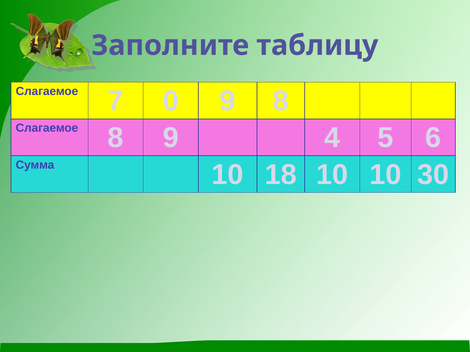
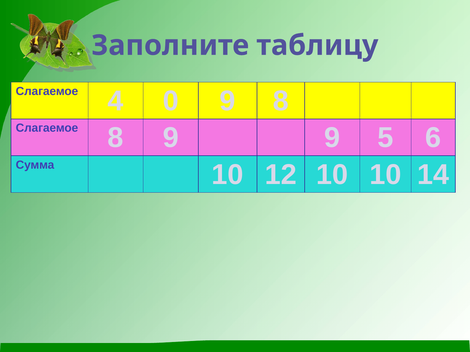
7: 7 -> 4 (116, 101)
9 4: 4 -> 9 (332, 138)
18: 18 -> 12 (281, 175)
30: 30 -> 14 (433, 175)
